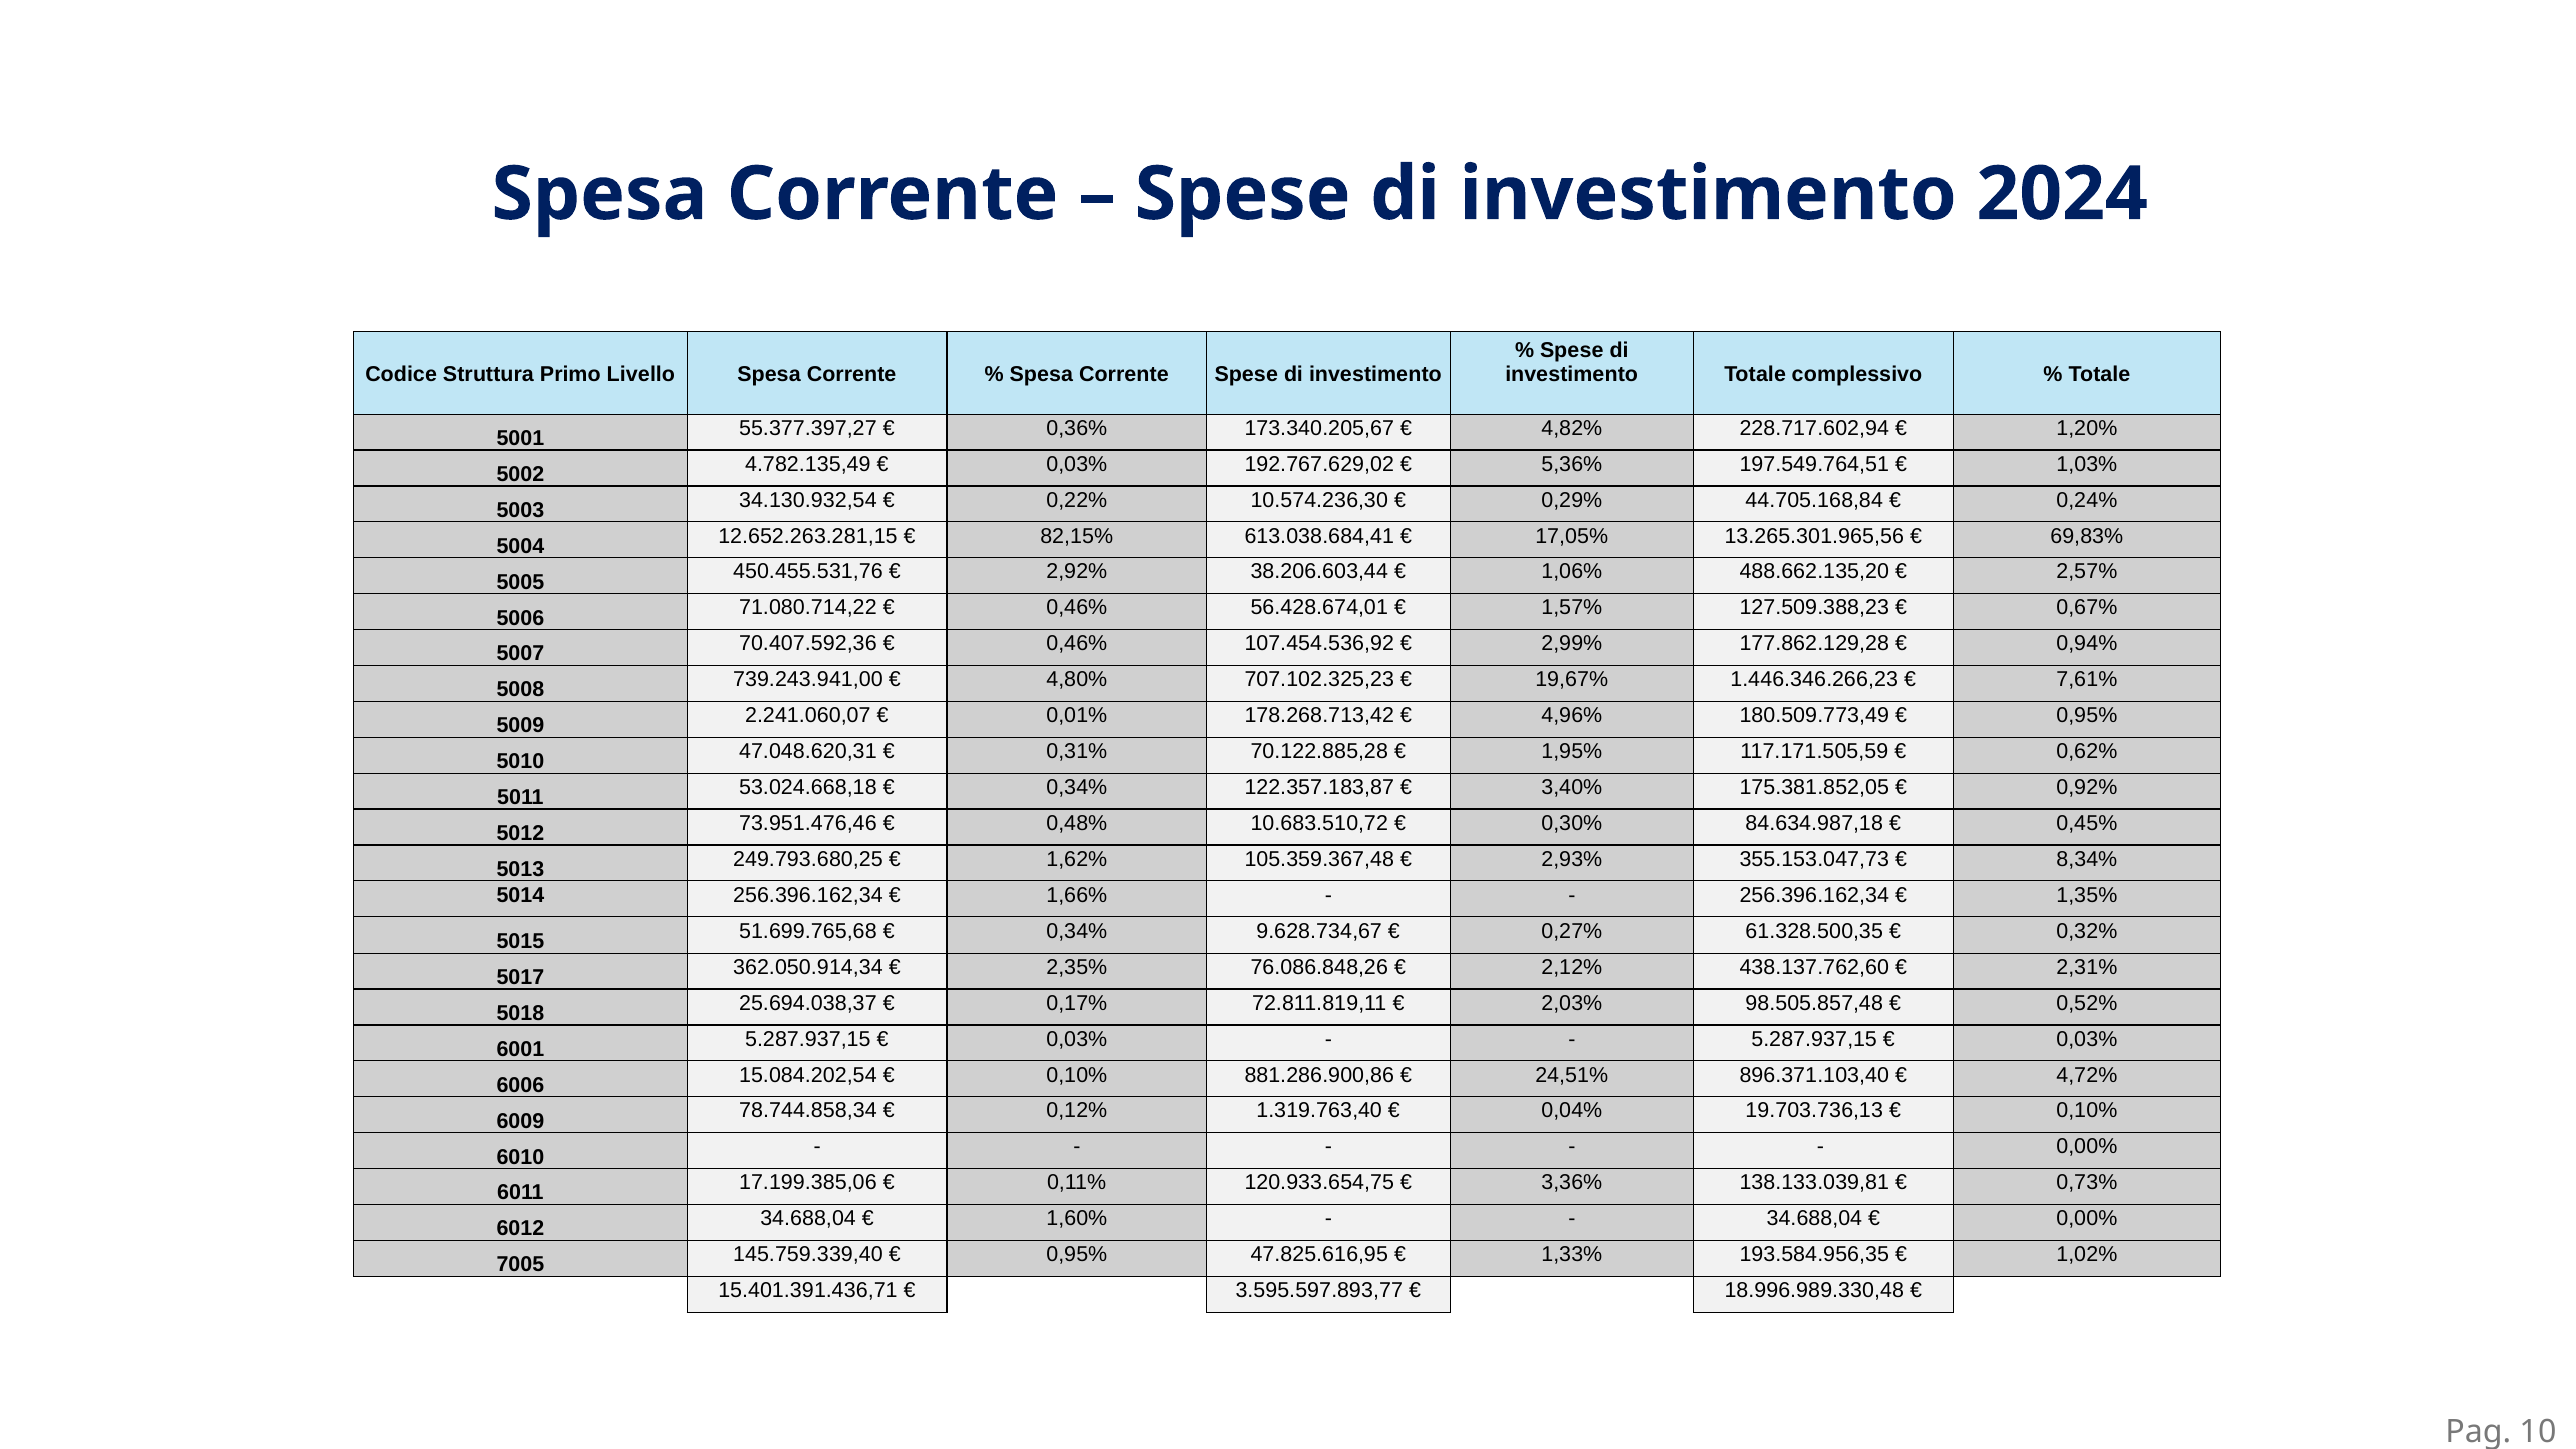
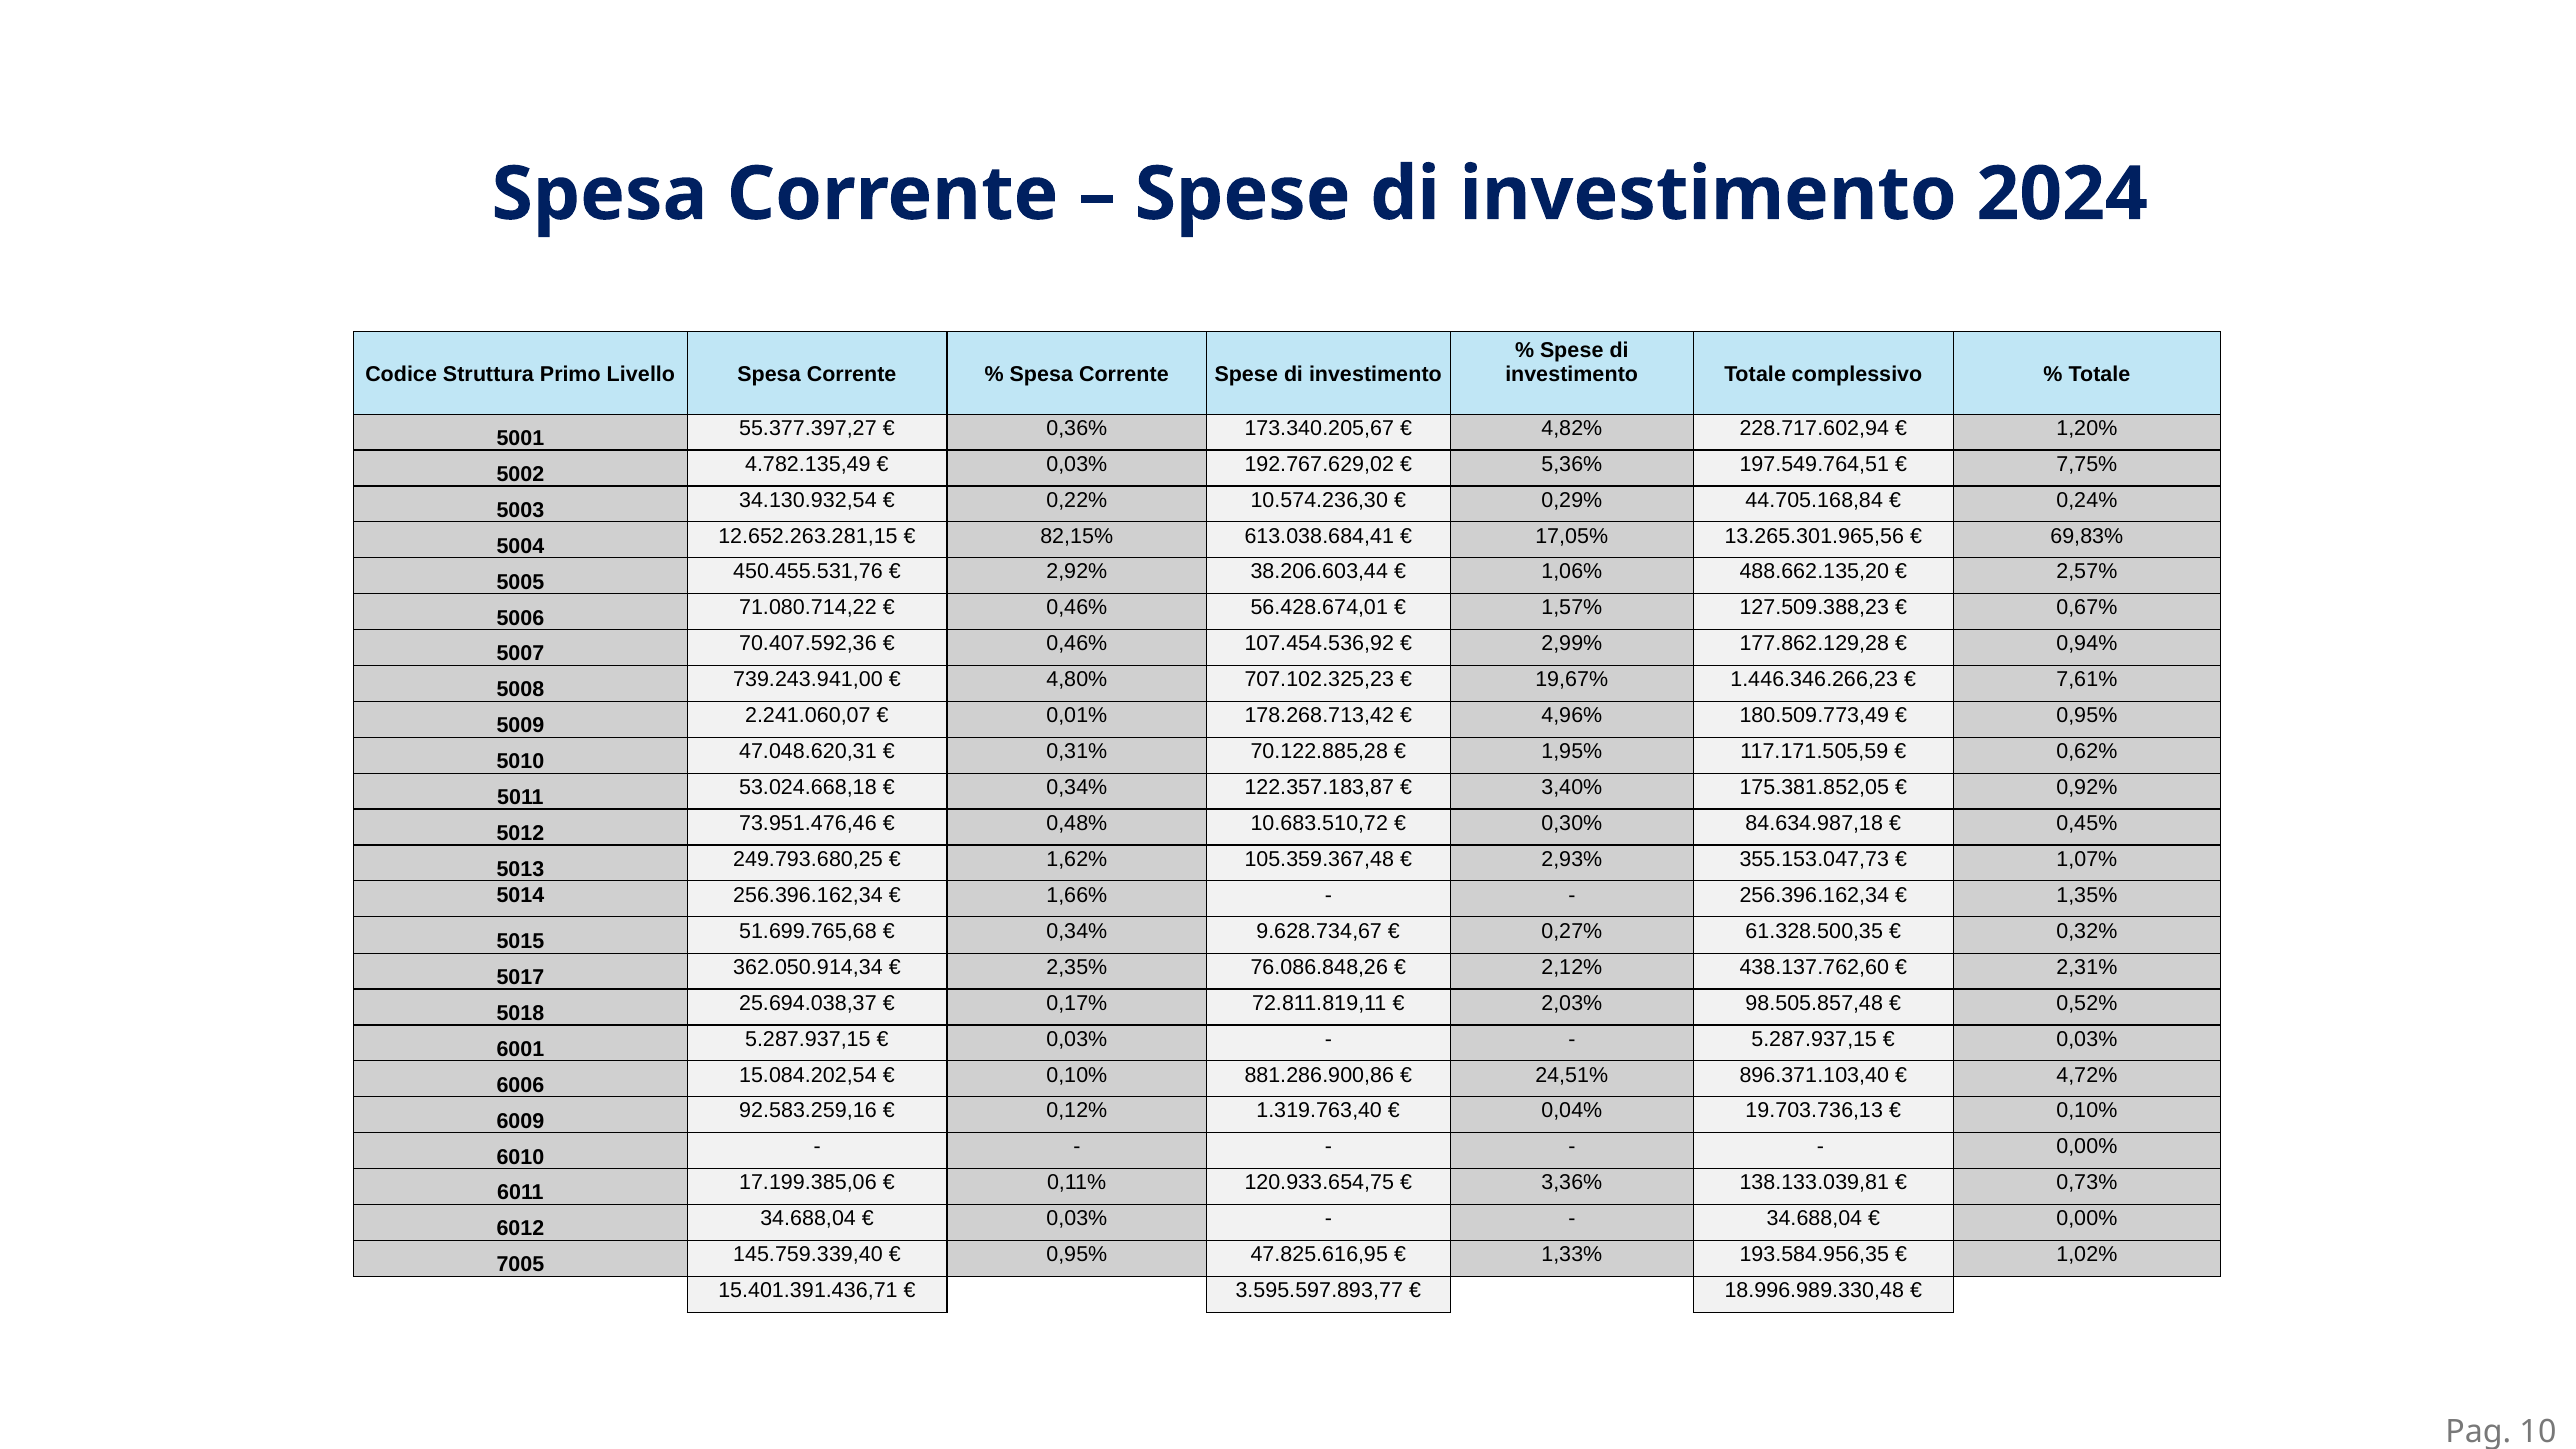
1,03%: 1,03% -> 7,75% (2087, 464)
8,34%: 8,34% -> 1,07% (2087, 859)
78.744.858,34: 78.744.858,34 -> 92.583.259,16 (808, 1111)
1,60%: 1,60% -> 0,03% (1077, 1219)
